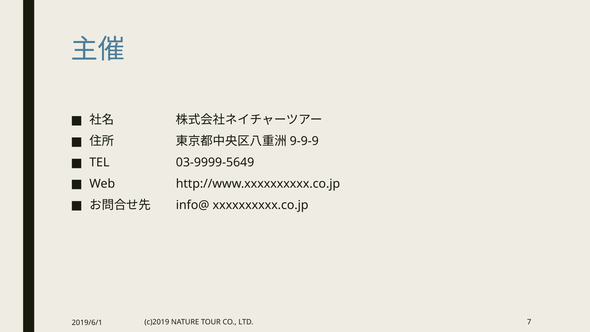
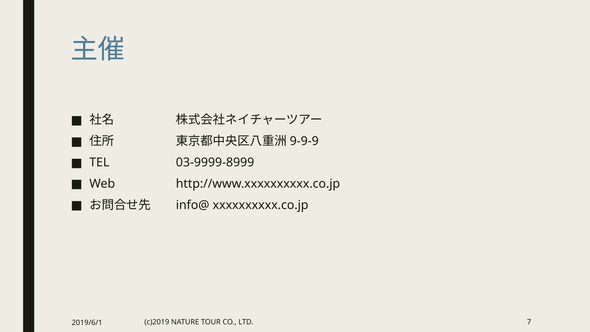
03-9999-5649: 03-9999-5649 -> 03-9999-8999 (215, 162)
